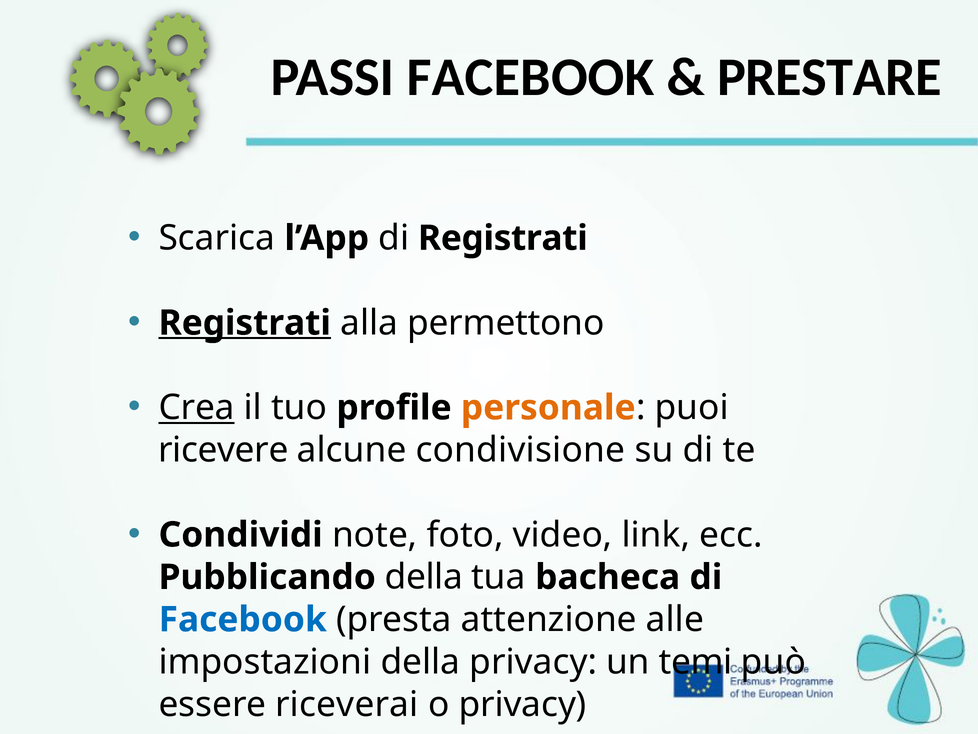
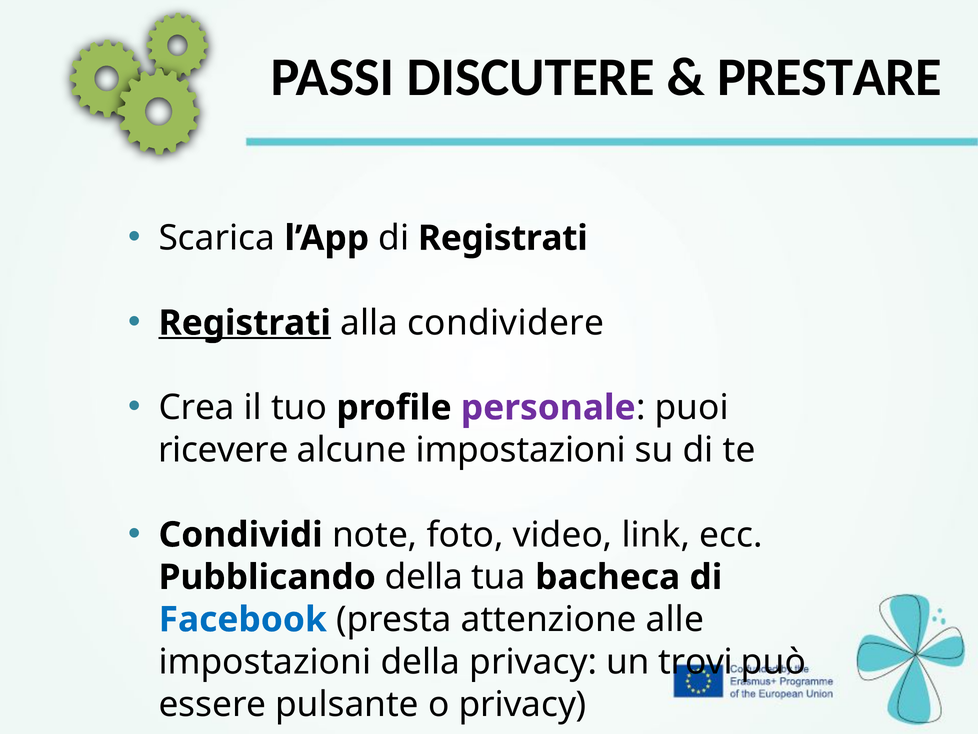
PASSI FACEBOOK: FACEBOOK -> DISCUTERE (531, 77)
permettono: permettono -> condividere (506, 323)
Crea underline: present -> none (197, 407)
personale colour: orange -> purple (548, 407)
alcune condivisione: condivisione -> impostazioni (521, 450)
temi: temi -> trovi (696, 662)
riceverai: riceverai -> pulsante (347, 704)
